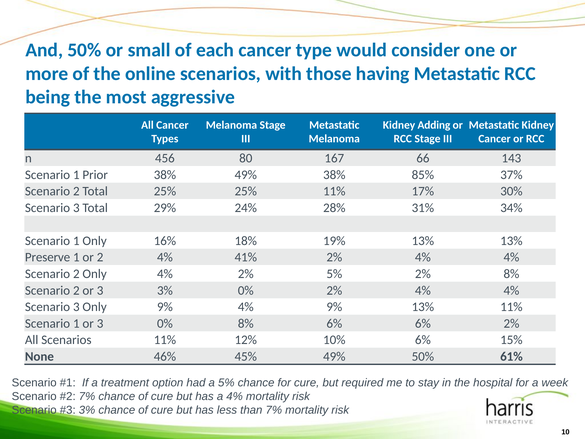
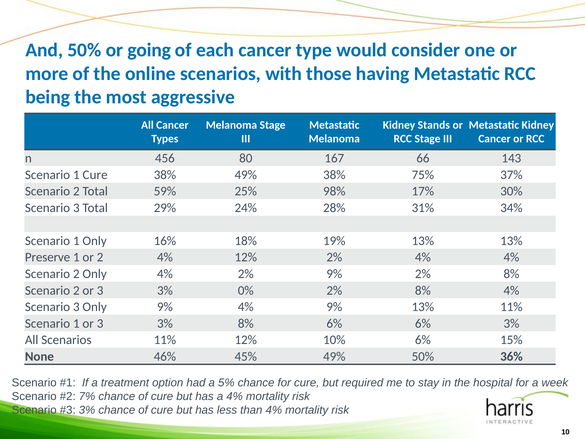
small: small -> going (149, 50)
Adding: Adding -> Stands (434, 125)
1 Prior: Prior -> Cure (95, 175)
85%: 85% -> 75% (423, 175)
Total 25%: 25% -> 59% (165, 191)
25% 11%: 11% -> 98% (334, 191)
4% 41%: 41% -> 12% (246, 257)
2% 5%: 5% -> 9% (334, 274)
0% 2% 4%: 4% -> 8% (423, 290)
1 or 3 0%: 0% -> 3% (165, 323)
6% 2%: 2% -> 3% (511, 323)
61%: 61% -> 36% (511, 356)
than 7%: 7% -> 4% (274, 410)
